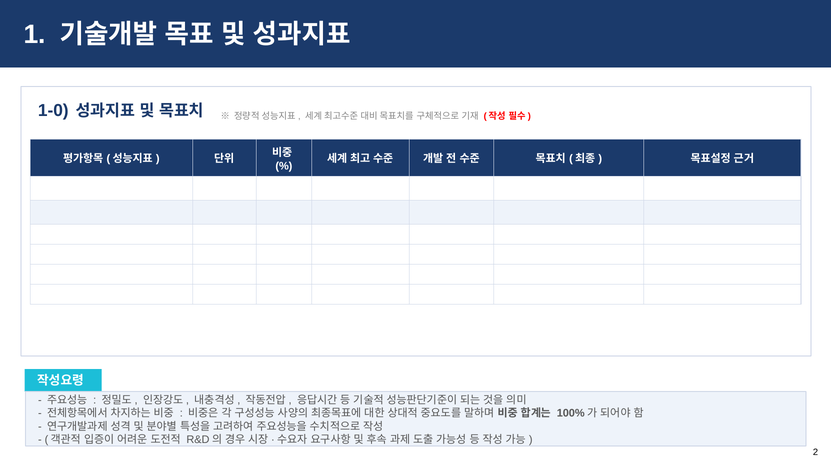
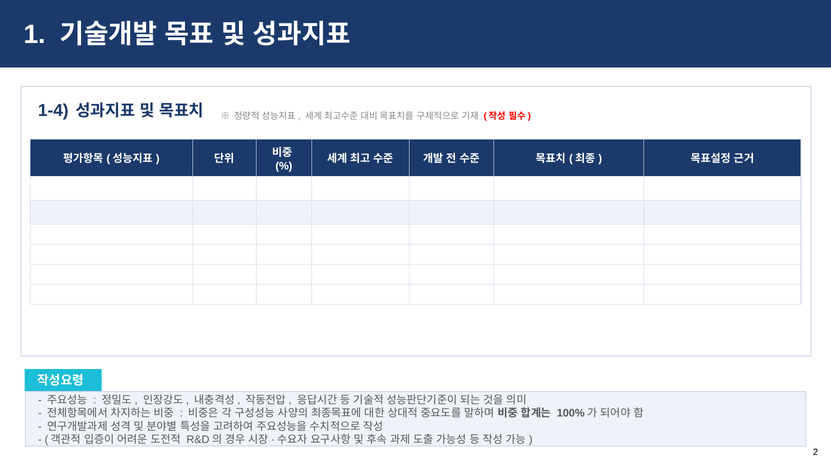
1-0: 1-0 -> 1-4 (53, 110)
